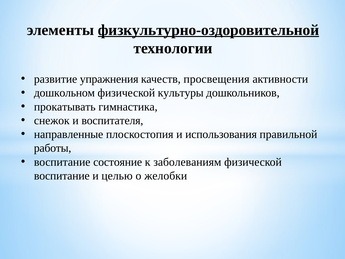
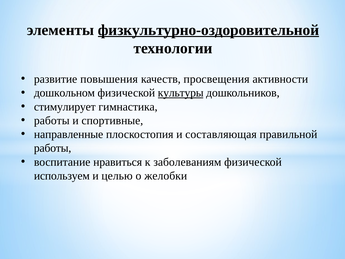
упражнения: упражнения -> повышения (109, 79)
культуры underline: none -> present (181, 93)
прокатывать: прокатывать -> стимулирует (65, 107)
снежок: снежок -> работы (52, 120)
воспитателя: воспитателя -> спортивные (112, 120)
использования: использования -> составляющая (221, 134)
состояние: состояние -> нравиться (118, 162)
воспитание: воспитание -> используем (62, 176)
